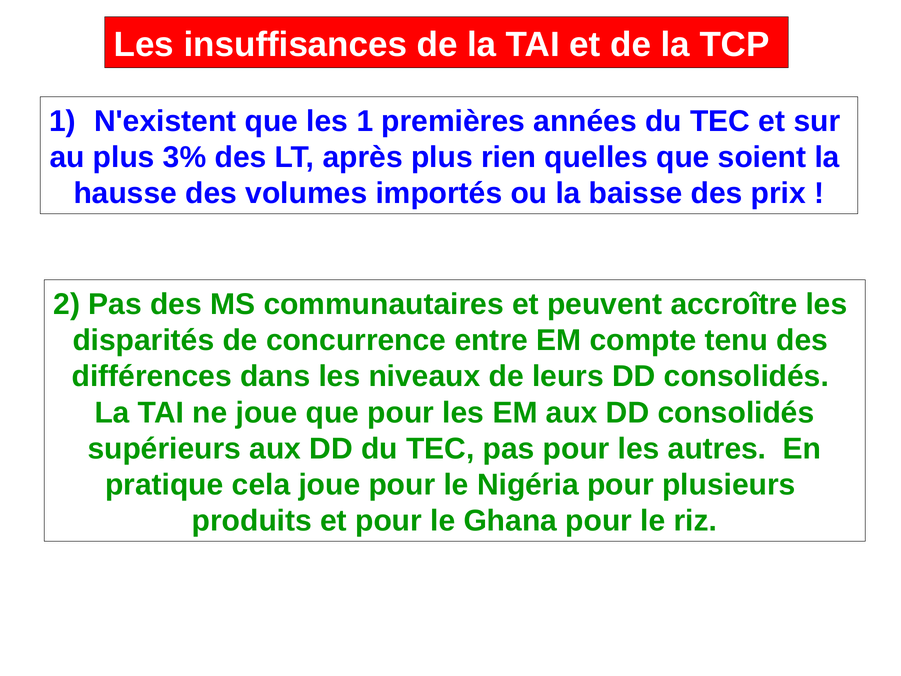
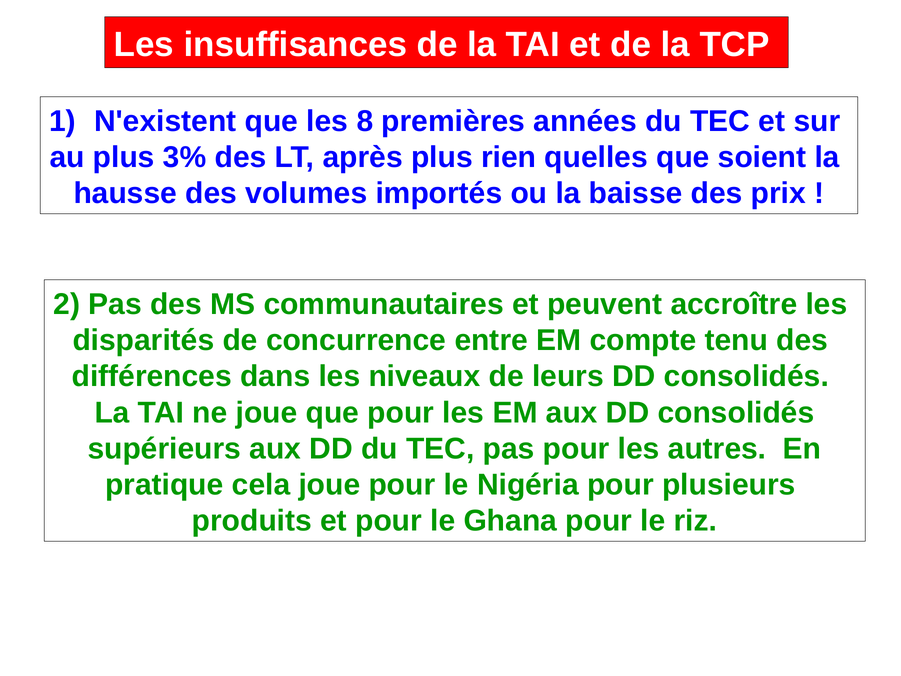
les 1: 1 -> 8 (365, 121)
